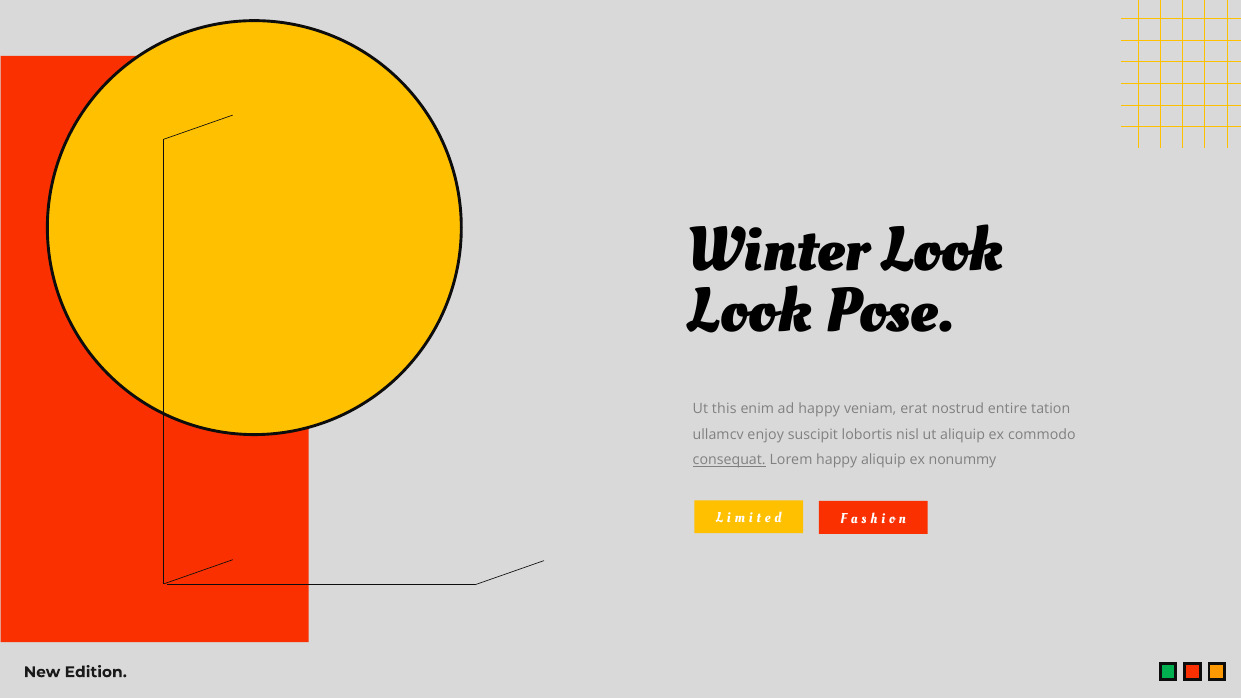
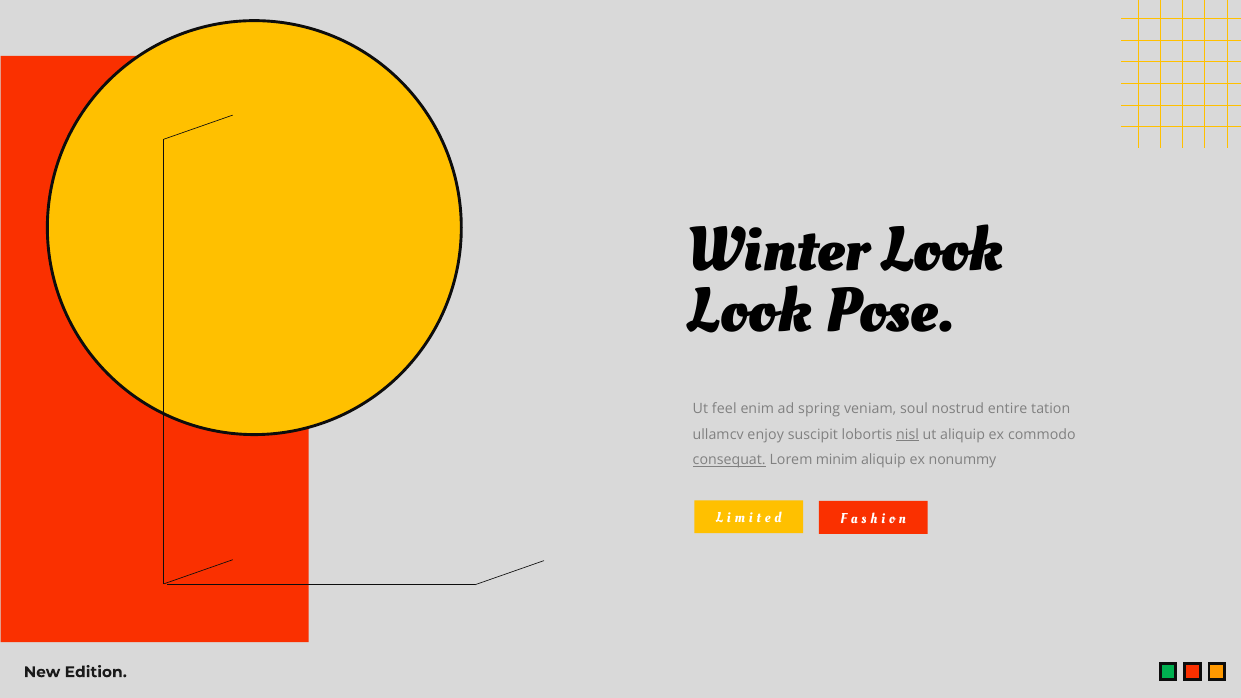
this: this -> feel (724, 409)
ad happy: happy -> spring (819, 409)
erat: erat -> soul (914, 409)
nisl underline: none -> present (908, 435)
Lorem happy: happy -> minim (837, 460)
